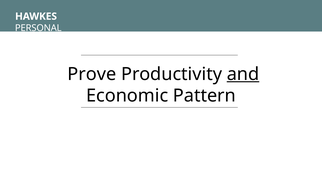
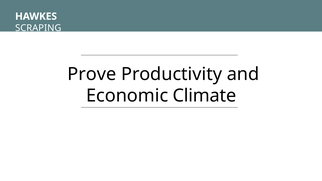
PERSONAL: PERSONAL -> SCRAPING (38, 28)
and underline: present -> none (243, 74)
Pattern: Pattern -> Climate (204, 96)
